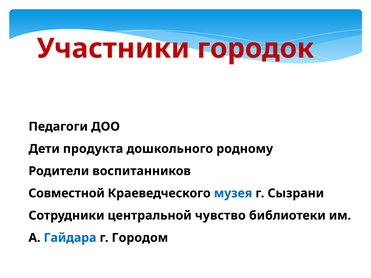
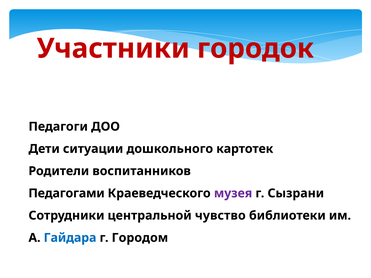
продукта: продукта -> ситуации (93, 149)
родному: родному -> картотек (245, 149)
Совместной: Совместной -> Педагогами (67, 193)
музея colour: blue -> purple (233, 193)
